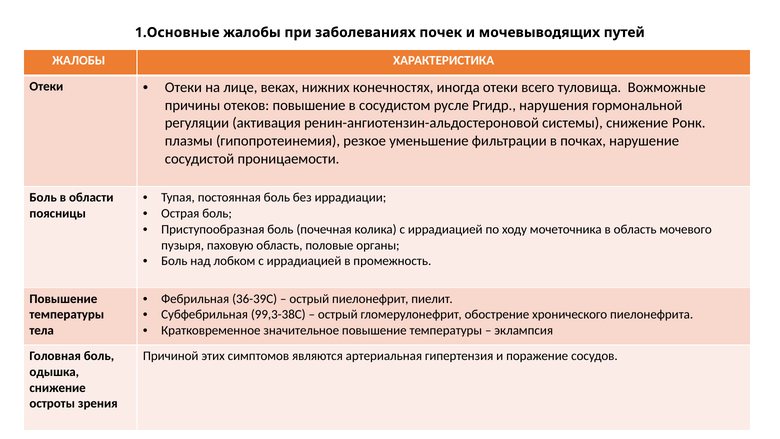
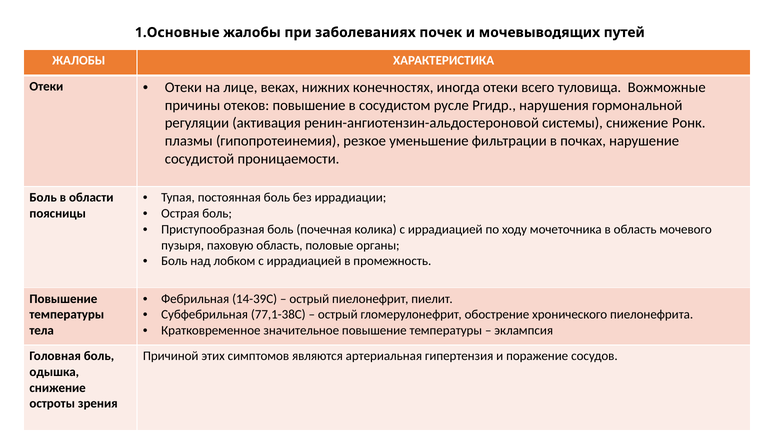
36-39С: 36-39С -> 14-39С (255, 299)
99,3-38С: 99,3-38С -> 77,1-38С (278, 315)
